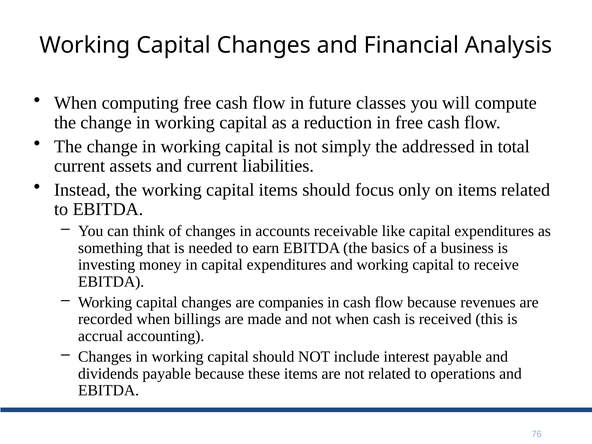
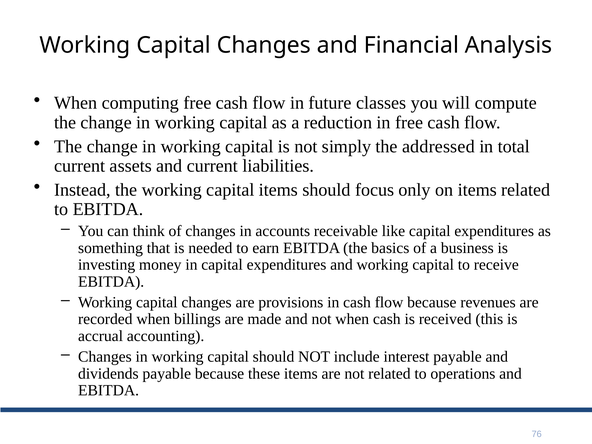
companies: companies -> provisions (291, 302)
